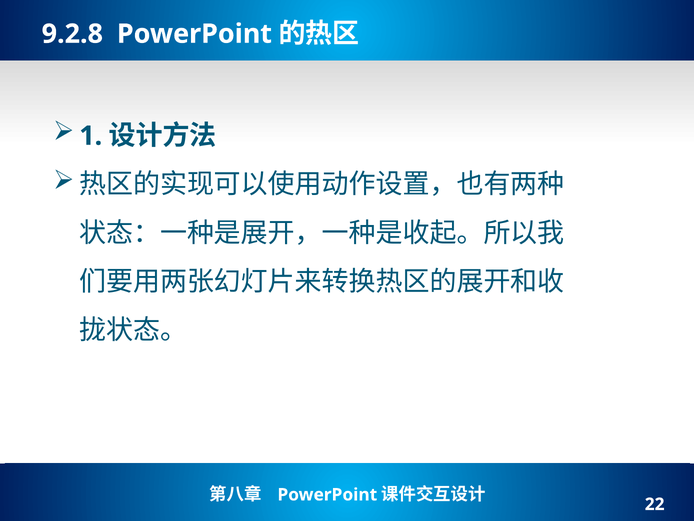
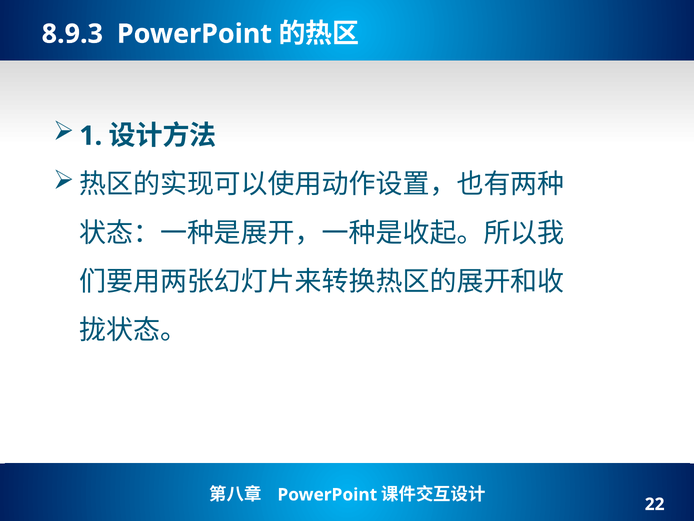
9.2.8: 9.2.8 -> 8.9.3 (72, 34)
